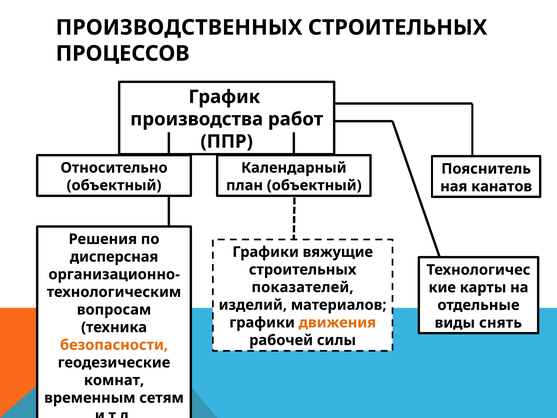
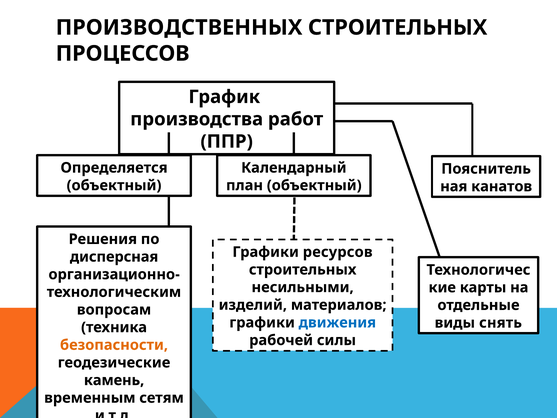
Относительно: Относительно -> Определяется (114, 168)
вяжущие: вяжущие -> ресурсов (338, 252)
показателей: показателей -> несильными (303, 287)
движения colour: orange -> blue (337, 322)
комнат: комнат -> камень (114, 380)
